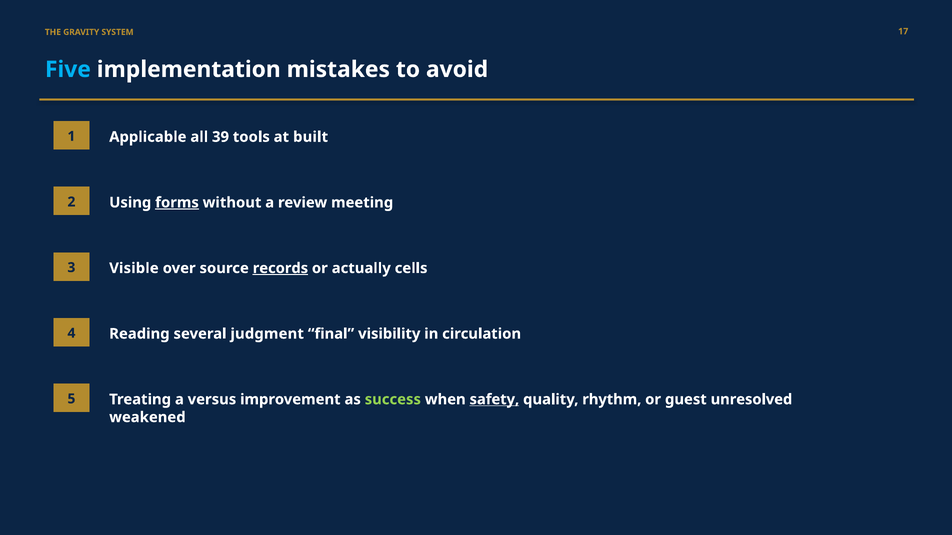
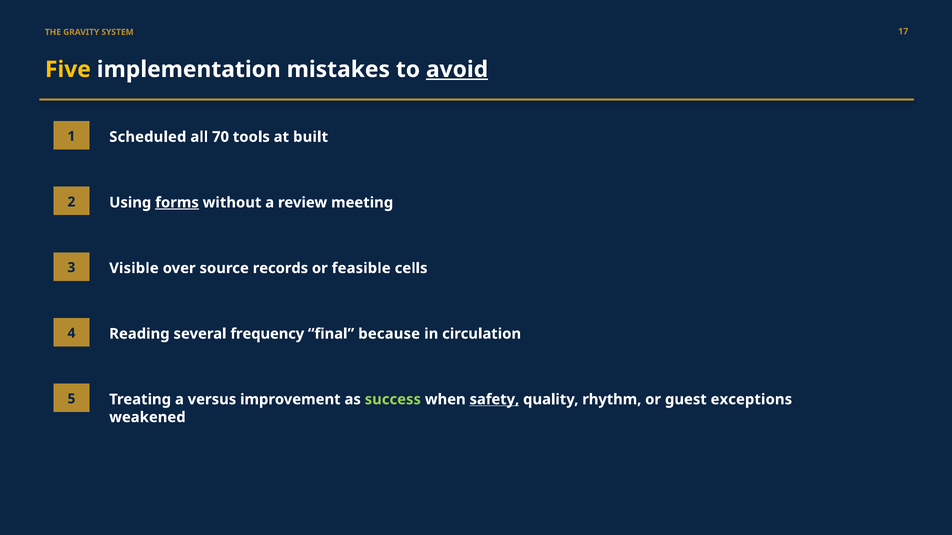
Five colour: light blue -> yellow (68, 70)
avoid underline: none -> present (457, 70)
Applicable: Applicable -> Scheduled (148, 137)
39: 39 -> 70 (221, 137)
records underline: present -> none (280, 268)
actually: actually -> feasible (361, 268)
judgment: judgment -> frequency (267, 334)
visibility: visibility -> because (389, 334)
unresolved: unresolved -> exceptions (751, 400)
